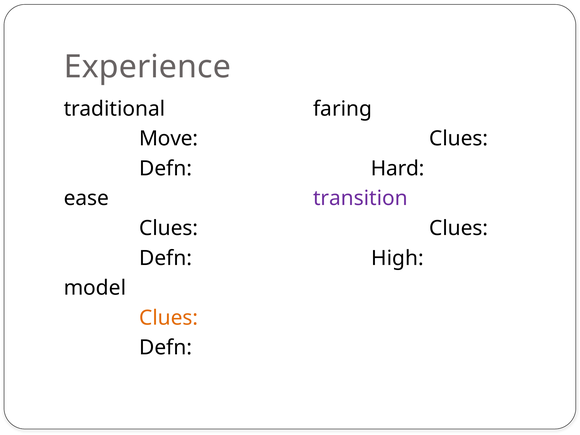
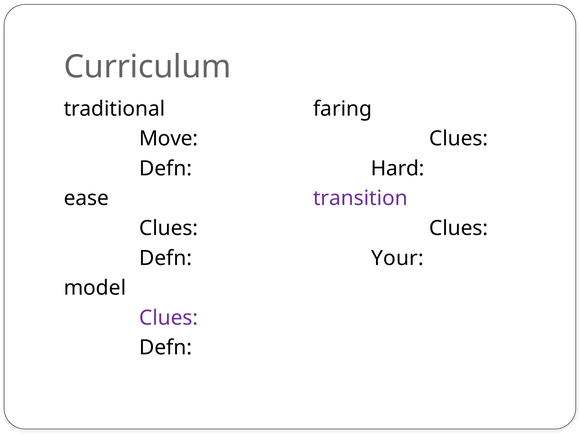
Experience: Experience -> Curriculum (147, 67)
High: High -> Your (397, 258)
Clues colour: orange -> purple (169, 318)
